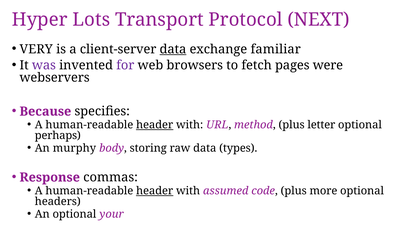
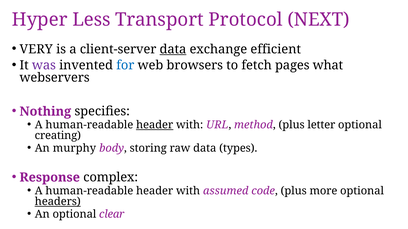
Lots: Lots -> Less (91, 20)
familiar: familiar -> efficient (276, 49)
for colour: purple -> blue (125, 65)
were: were -> what (328, 65)
Because: Because -> Nothing (45, 112)
perhaps: perhaps -> creating (58, 136)
commas: commas -> complex (111, 178)
header underline: present -> none (155, 191)
headers underline: none -> present (58, 202)
your: your -> clear (112, 215)
